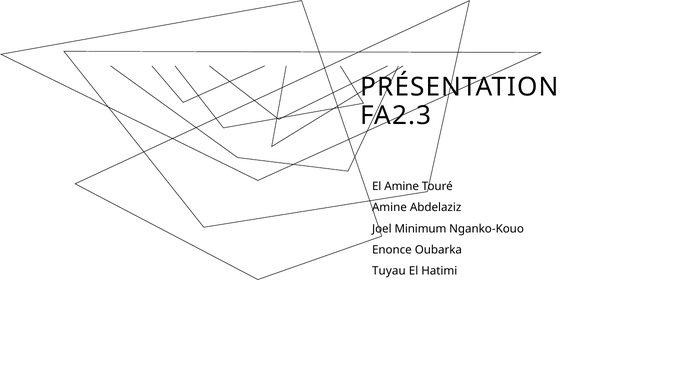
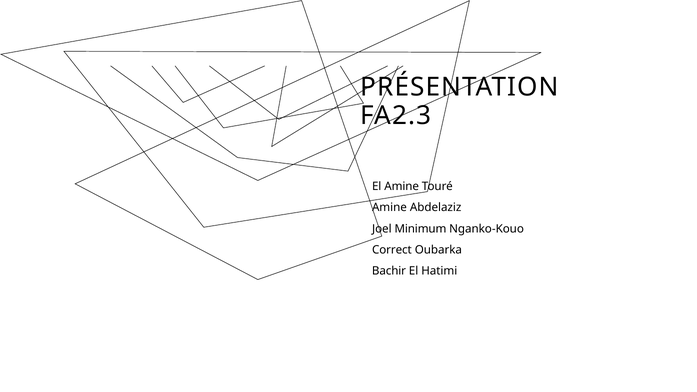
Enonce: Enonce -> Correct (392, 250)
Tuyau: Tuyau -> Bachir (389, 271)
